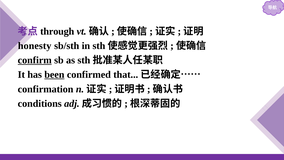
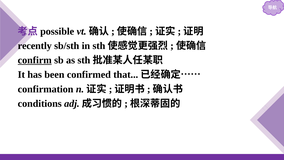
through: through -> possible (57, 31)
honesty: honesty -> recently (35, 46)
been underline: present -> none (54, 75)
